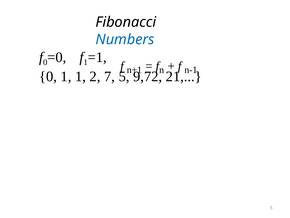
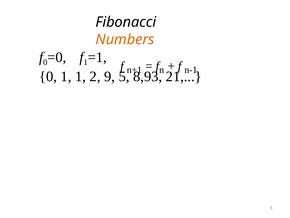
Numbers colour: blue -> orange (125, 39)
7: 7 -> 9 (110, 76)
9,72: 9,72 -> 8,93 (148, 76)
